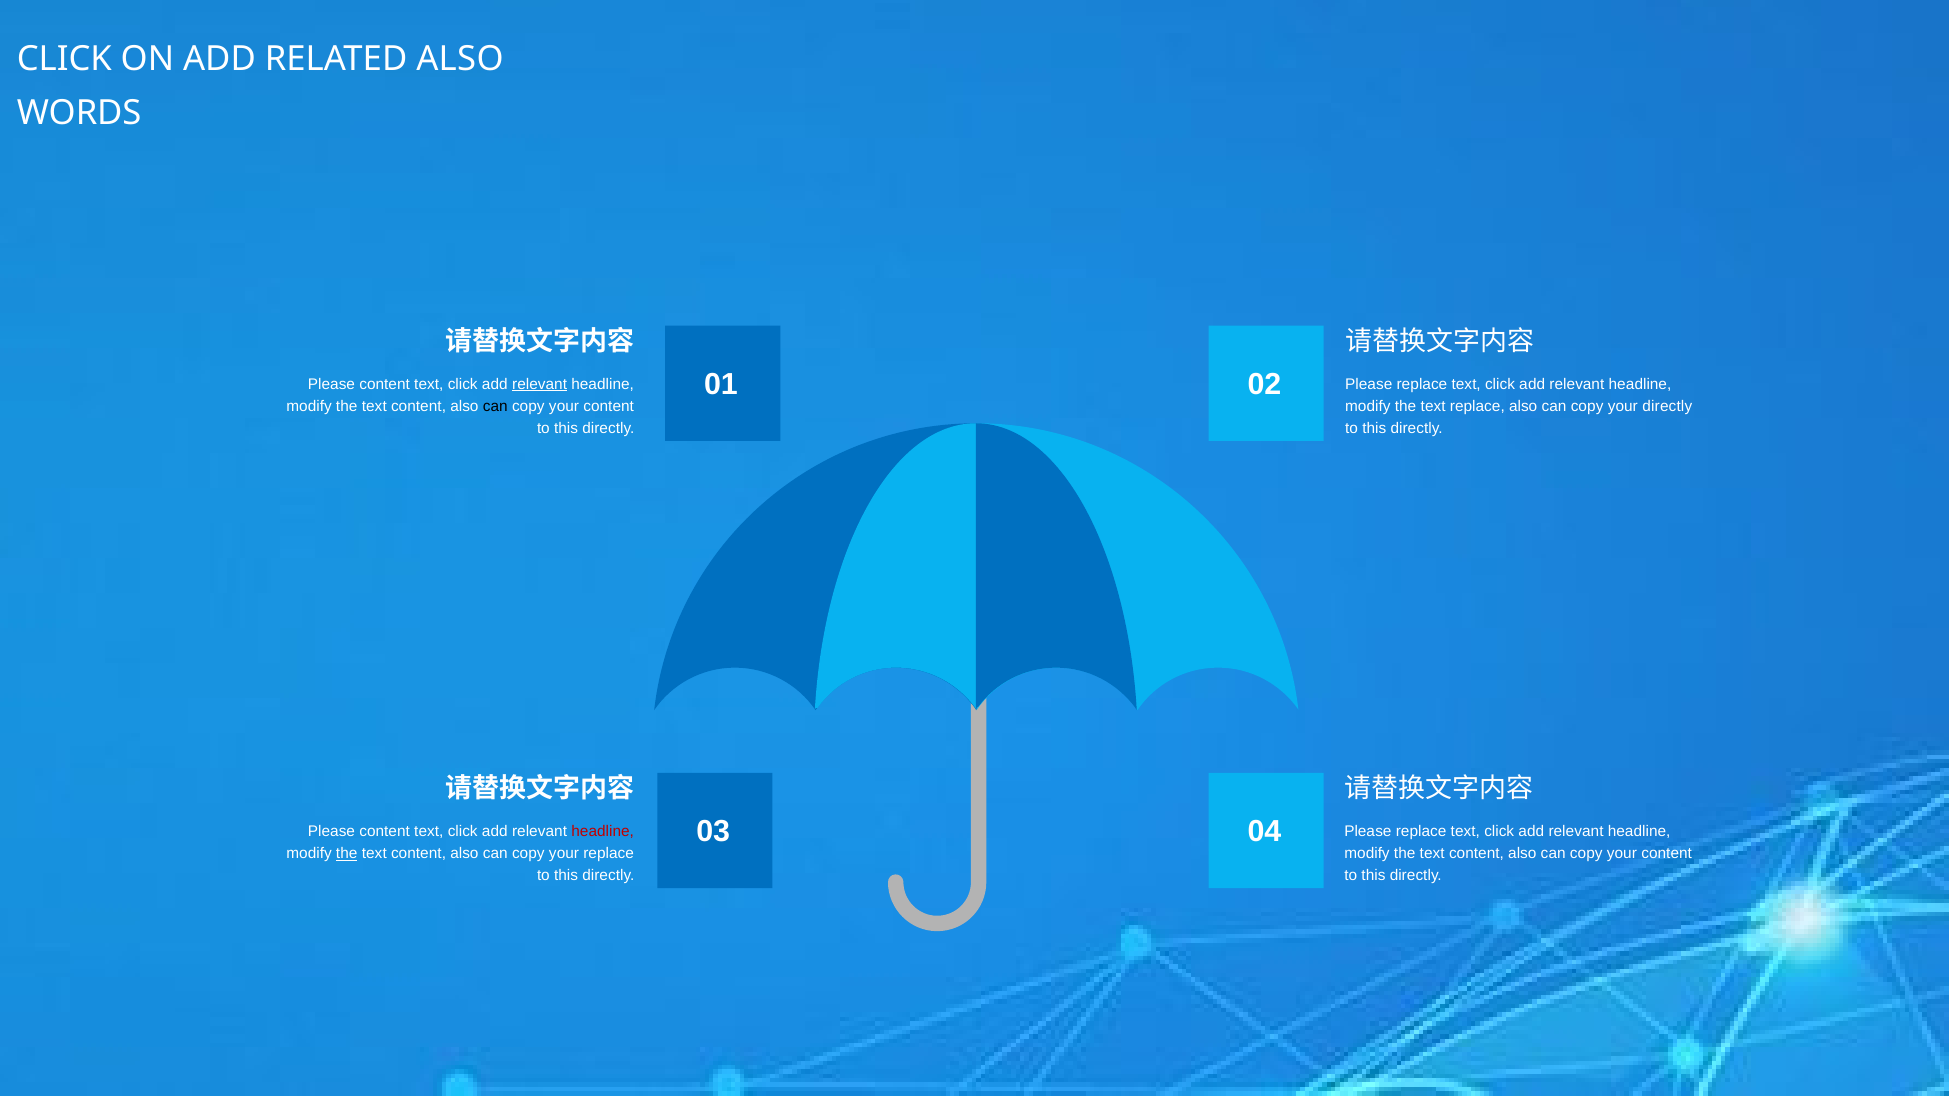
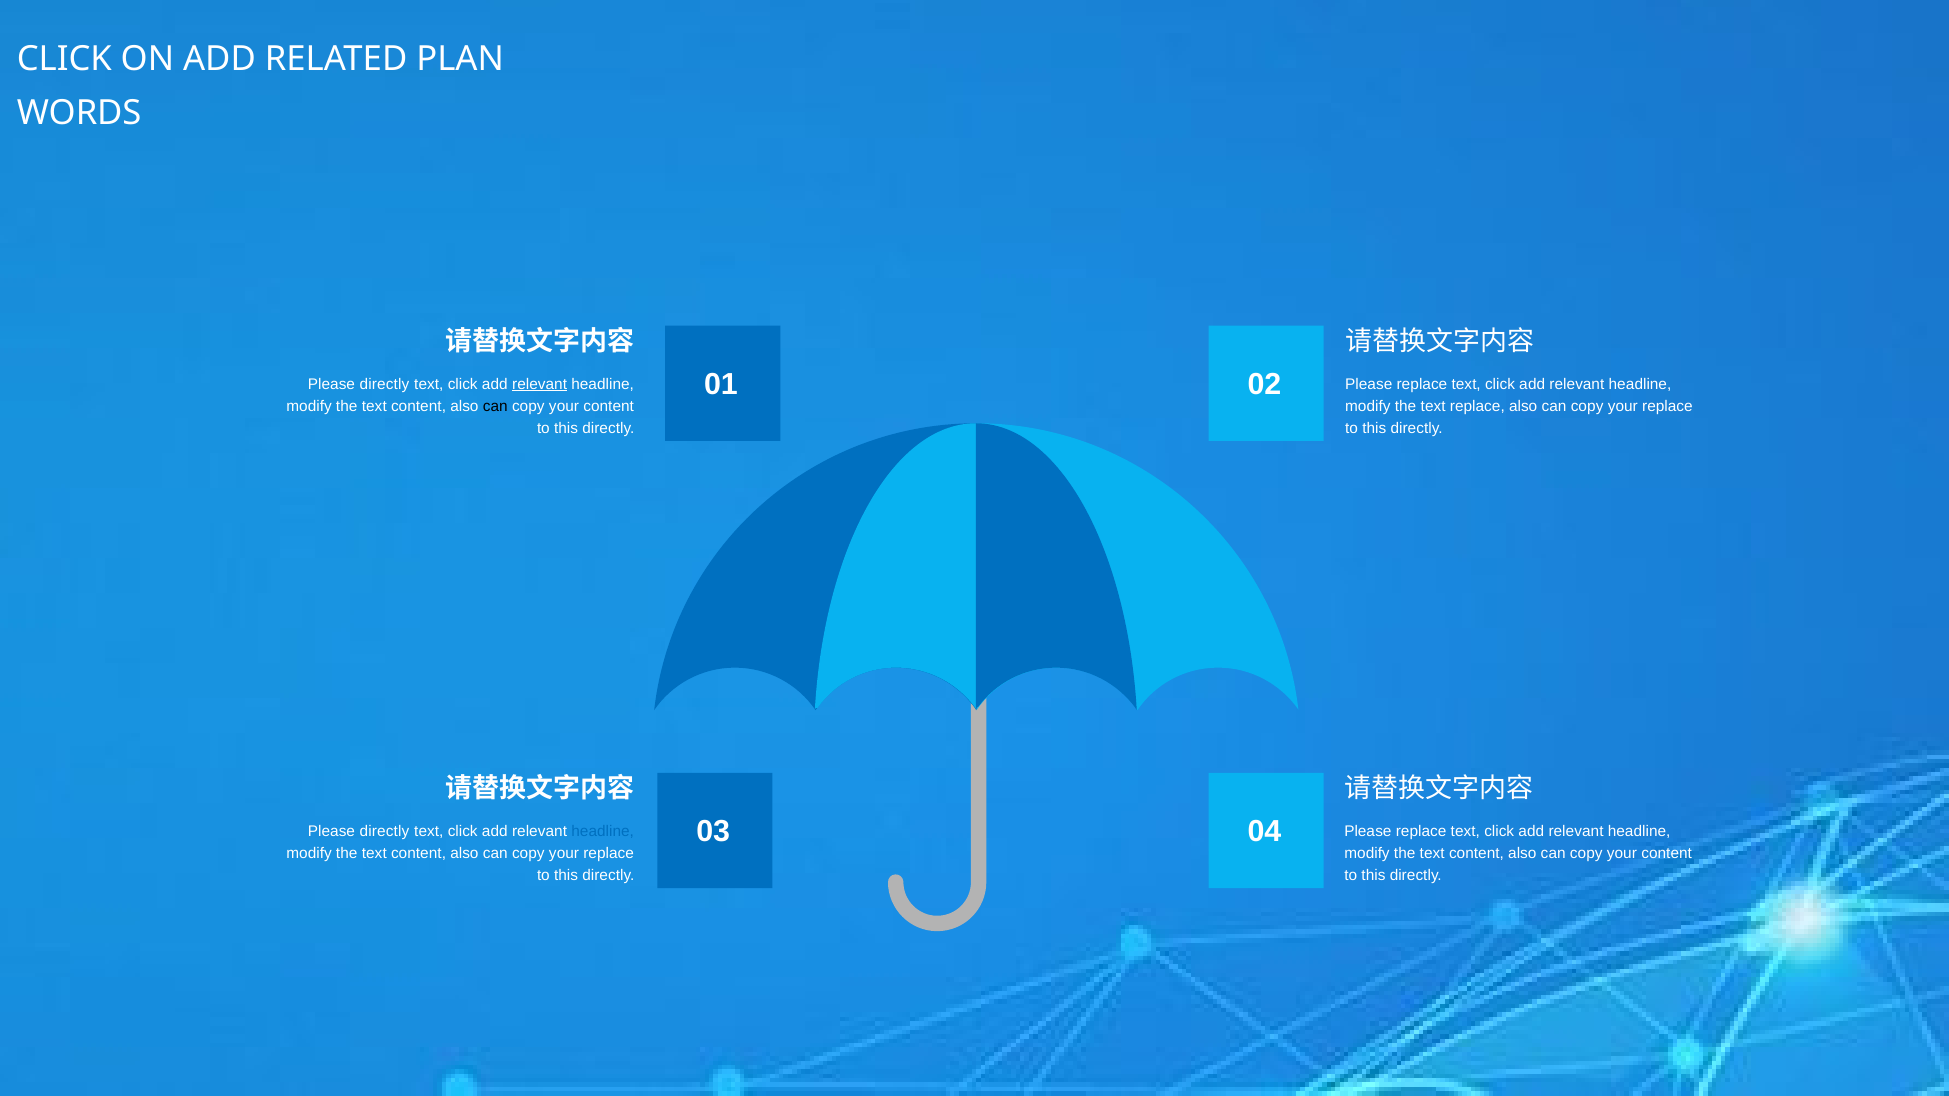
RELATED ALSO: ALSO -> PLAN (460, 59)
content: content -> directly (385, 384)
directly: directly -> replace (1667, 406)
content: content -> directly (385, 832)
headline colour: red -> blue (603, 832)
the underline: present -> none (347, 854)
